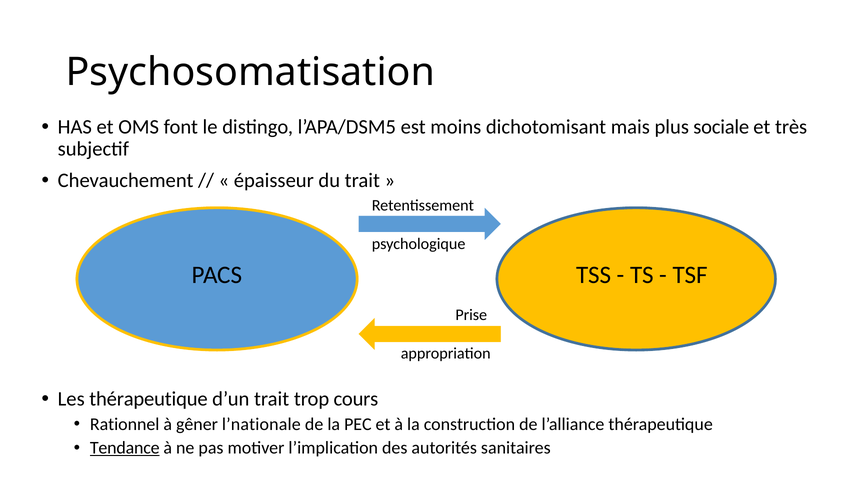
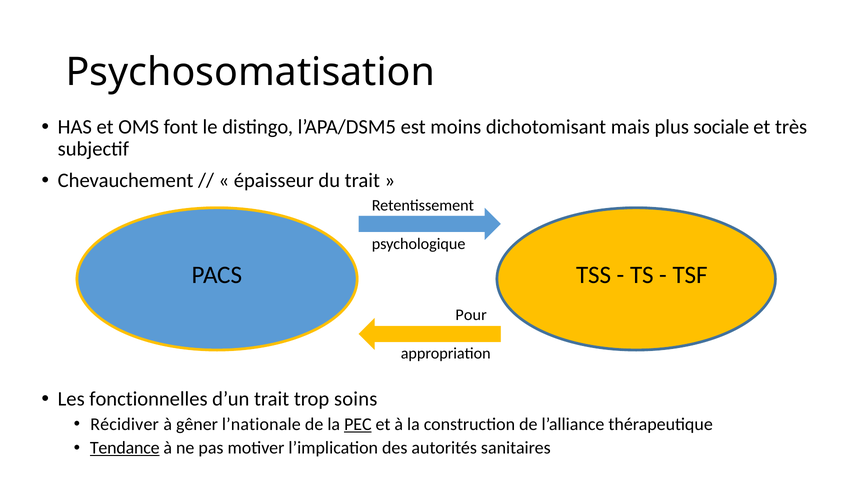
Prise: Prise -> Pour (471, 315)
Les thérapeutique: thérapeutique -> fonctionnelles (148, 399)
cours: cours -> soins (356, 399)
Rationnel: Rationnel -> Récidiver (125, 424)
PEC underline: none -> present (358, 424)
